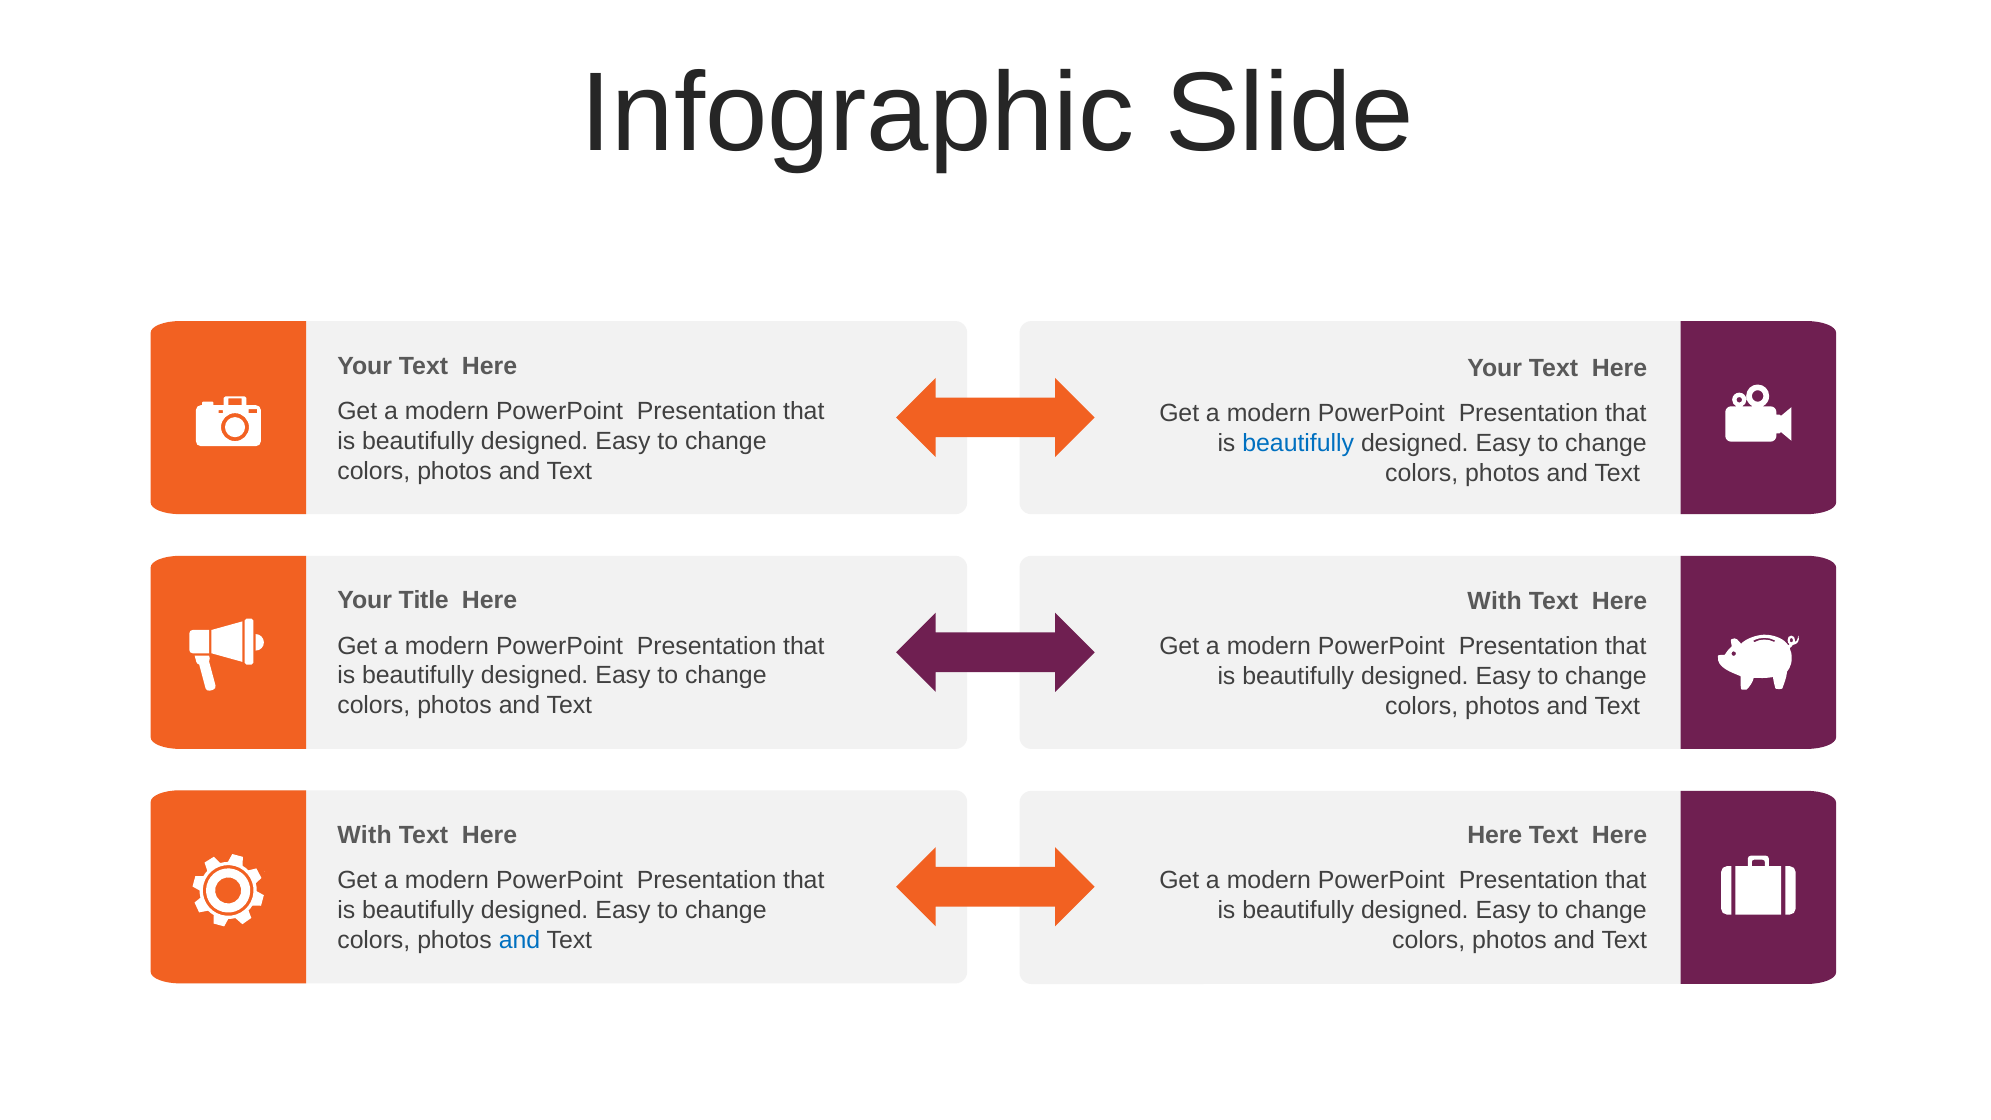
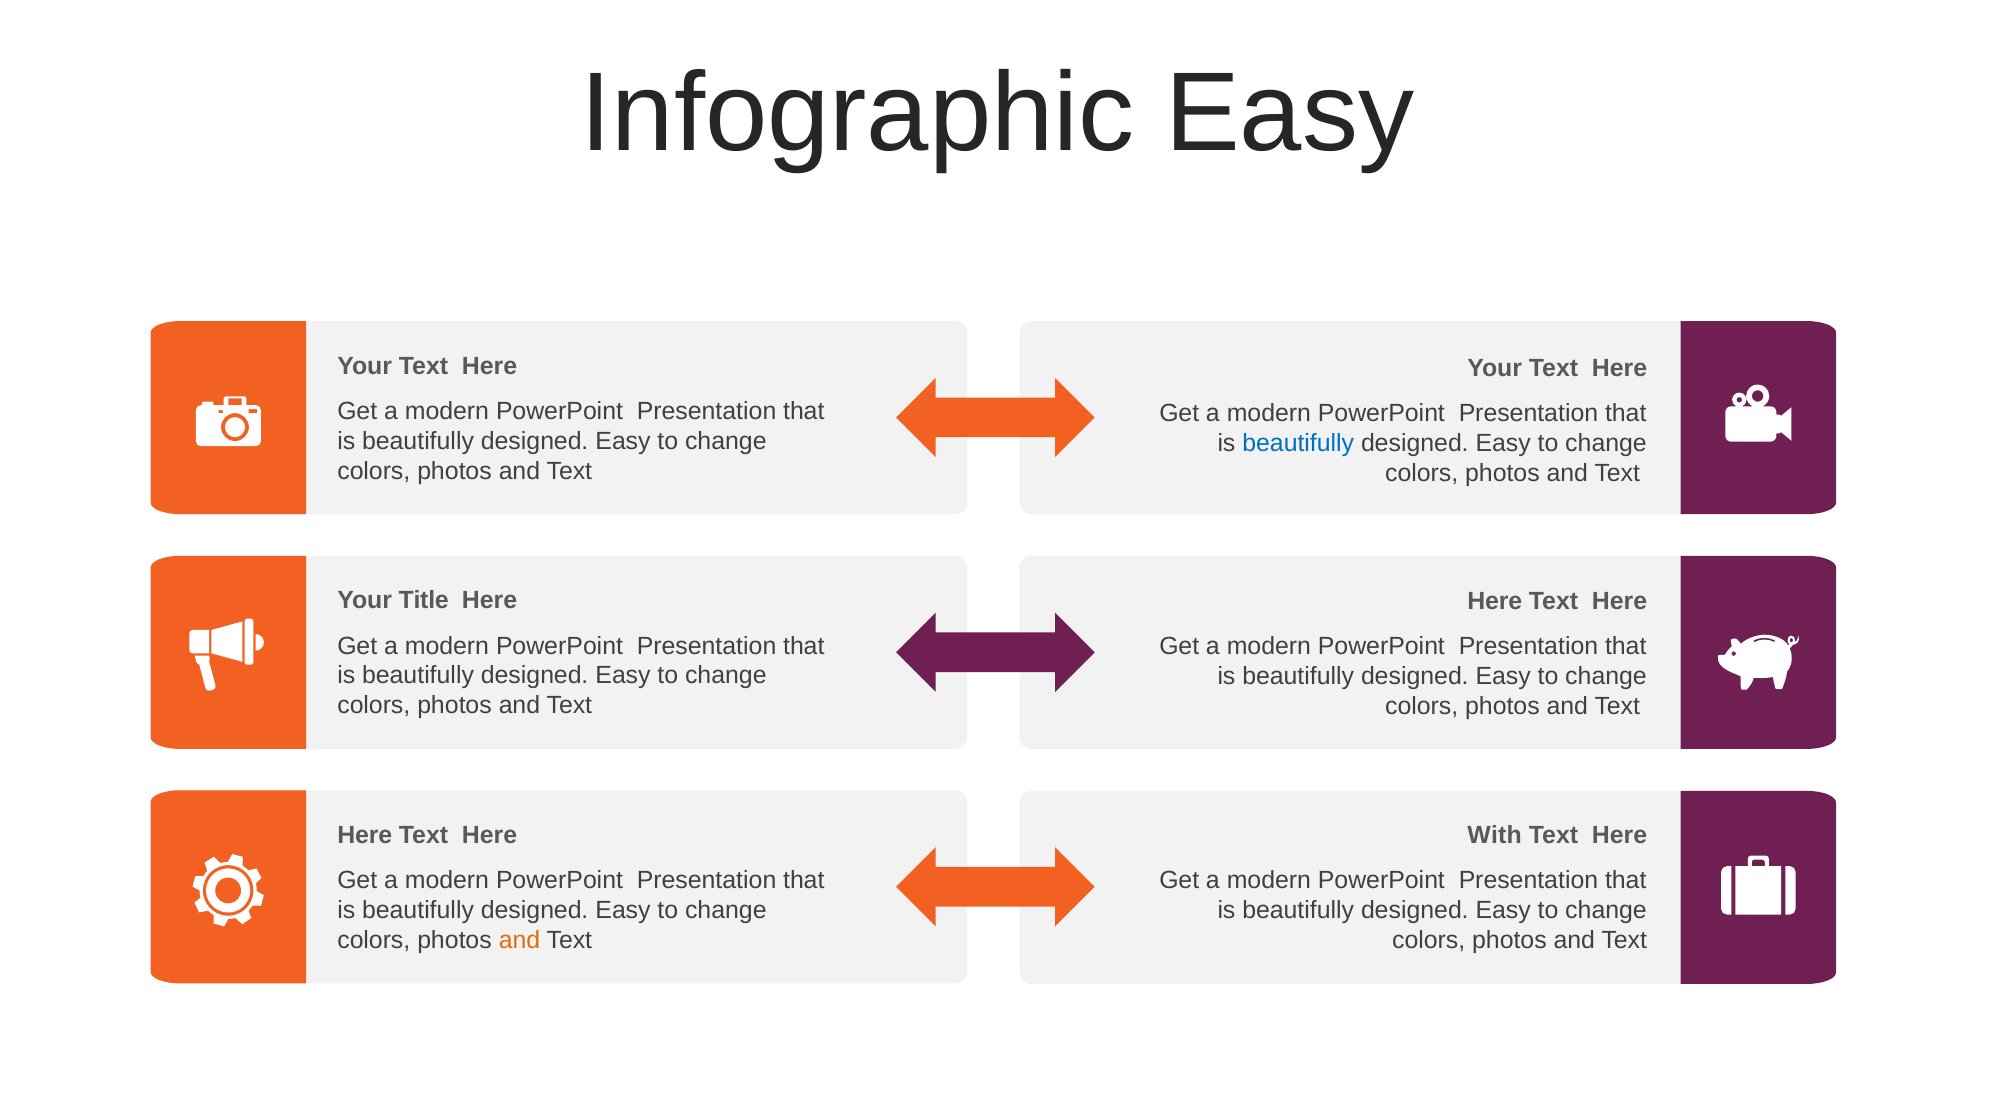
Infographic Slide: Slide -> Easy (1290, 114)
With: With -> Here (1495, 601)
With: With -> Here (365, 835)
Here: Here -> With (1495, 835)
and colour: blue -> orange (519, 940)
